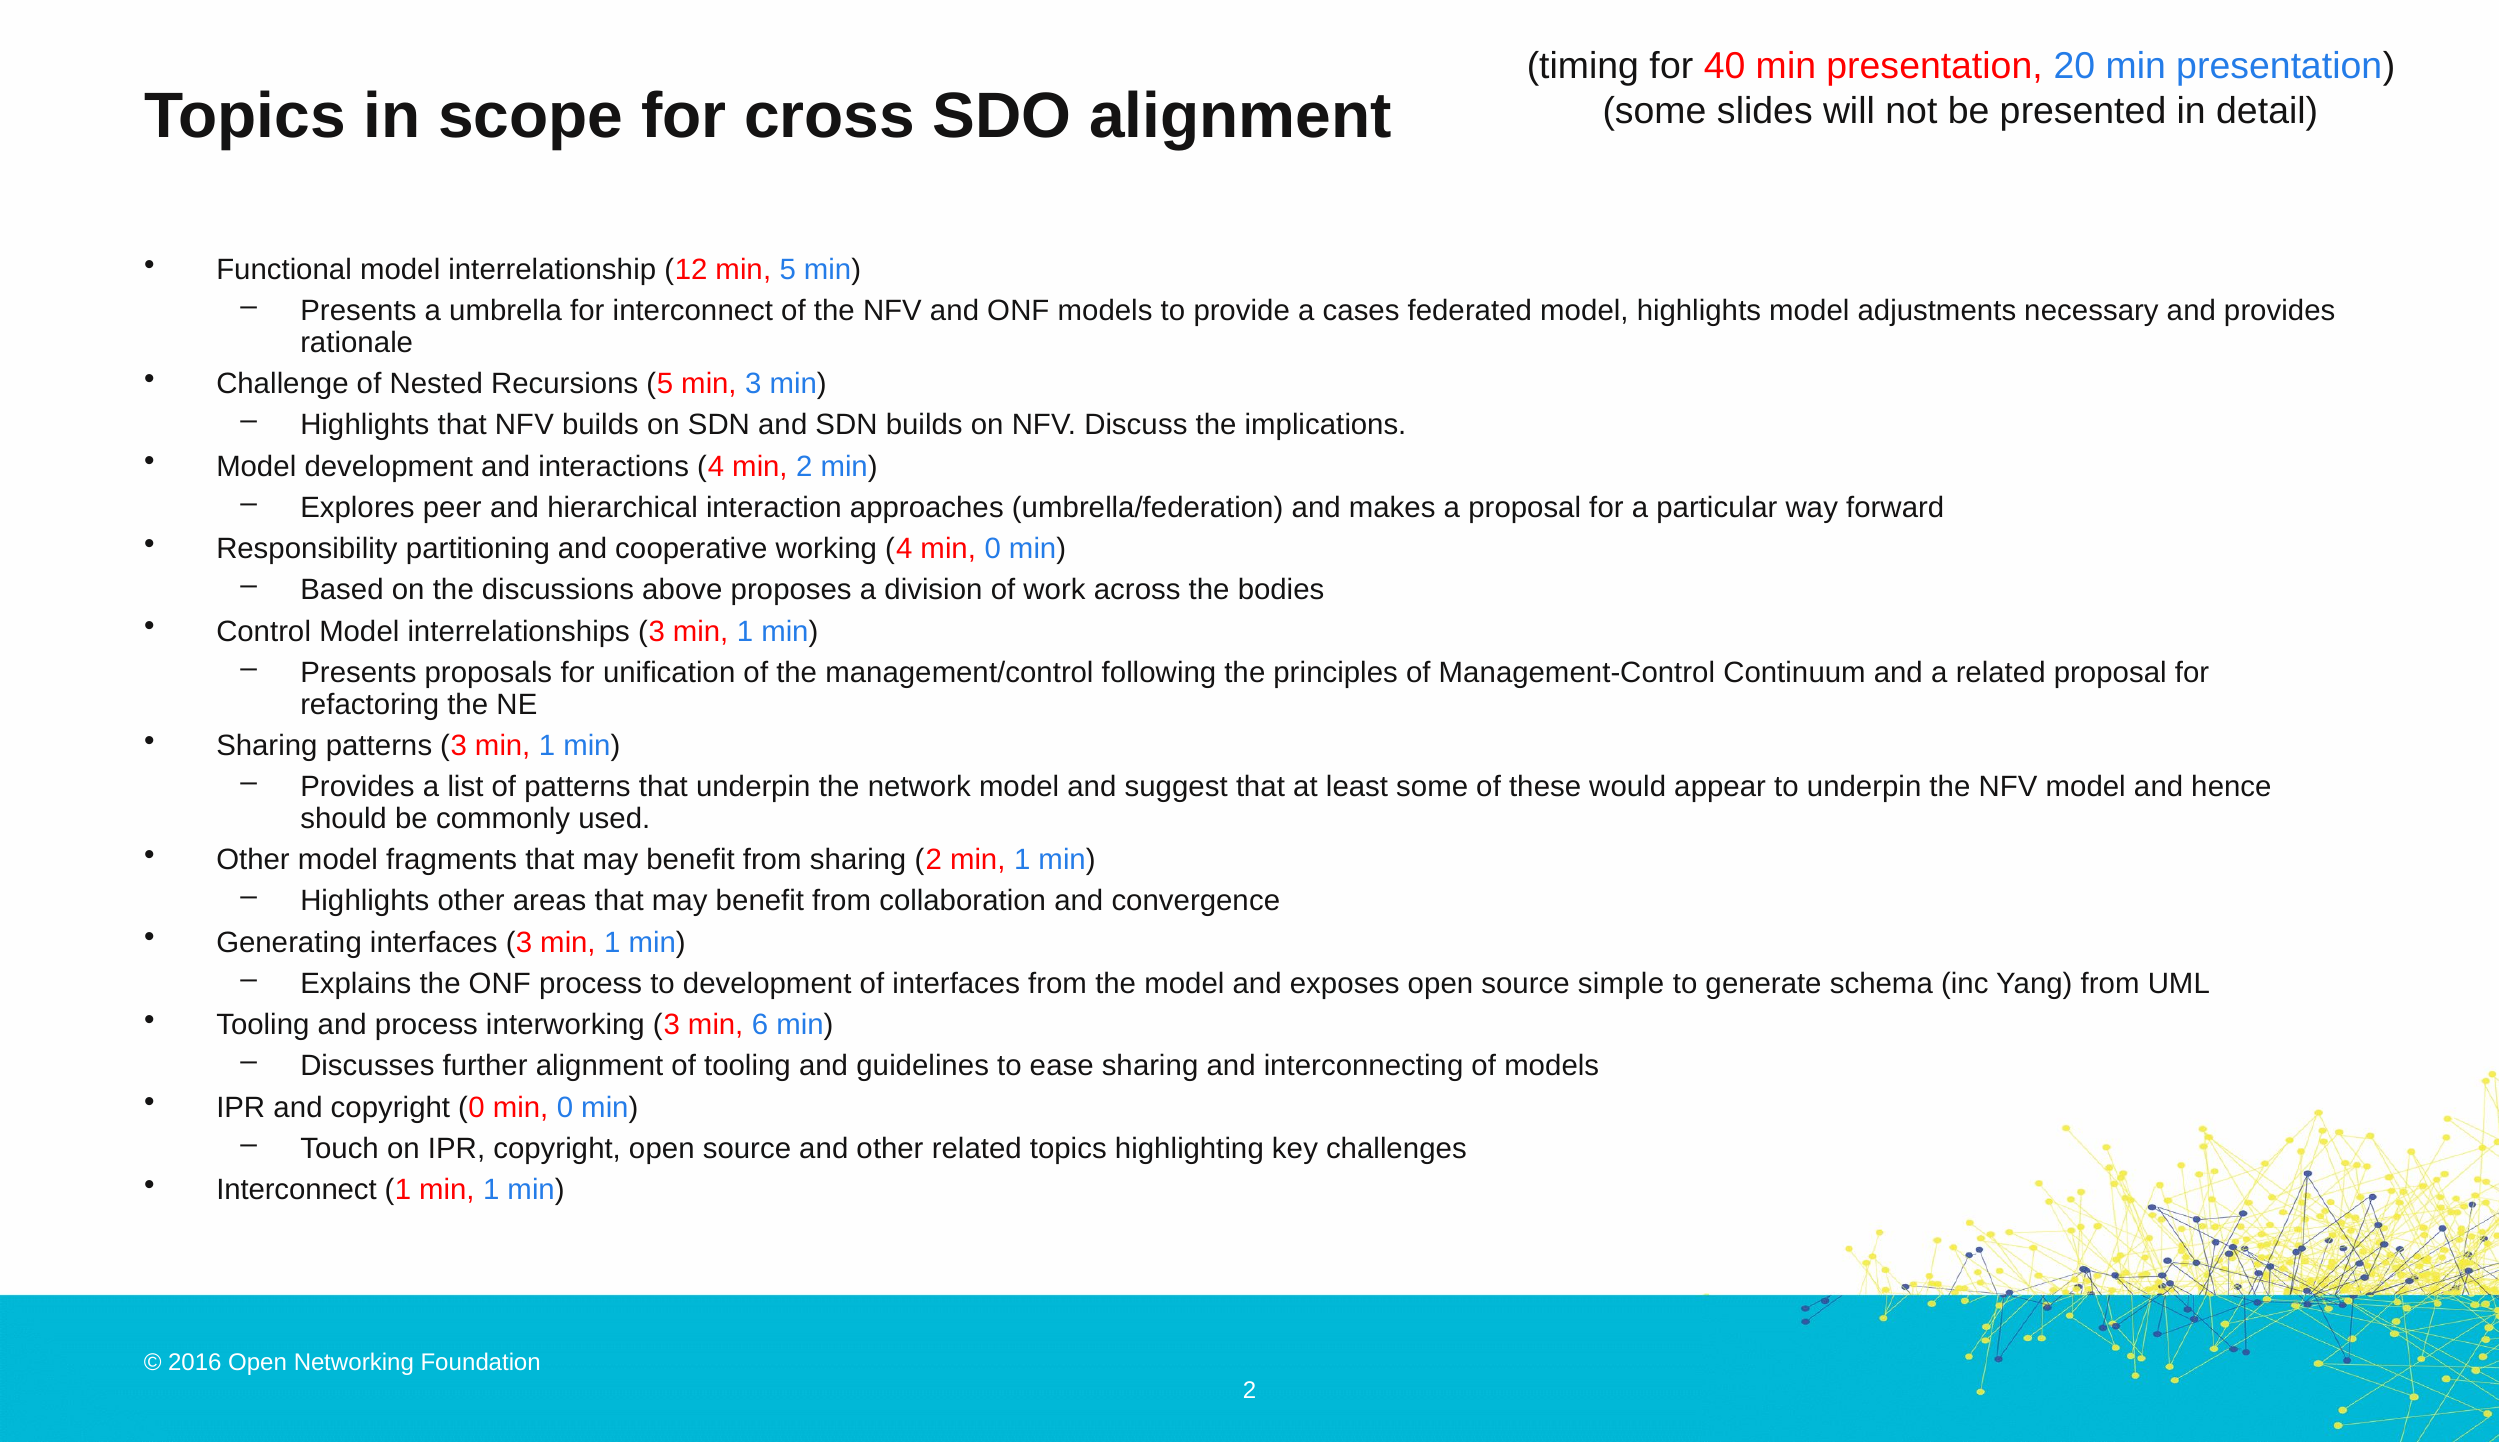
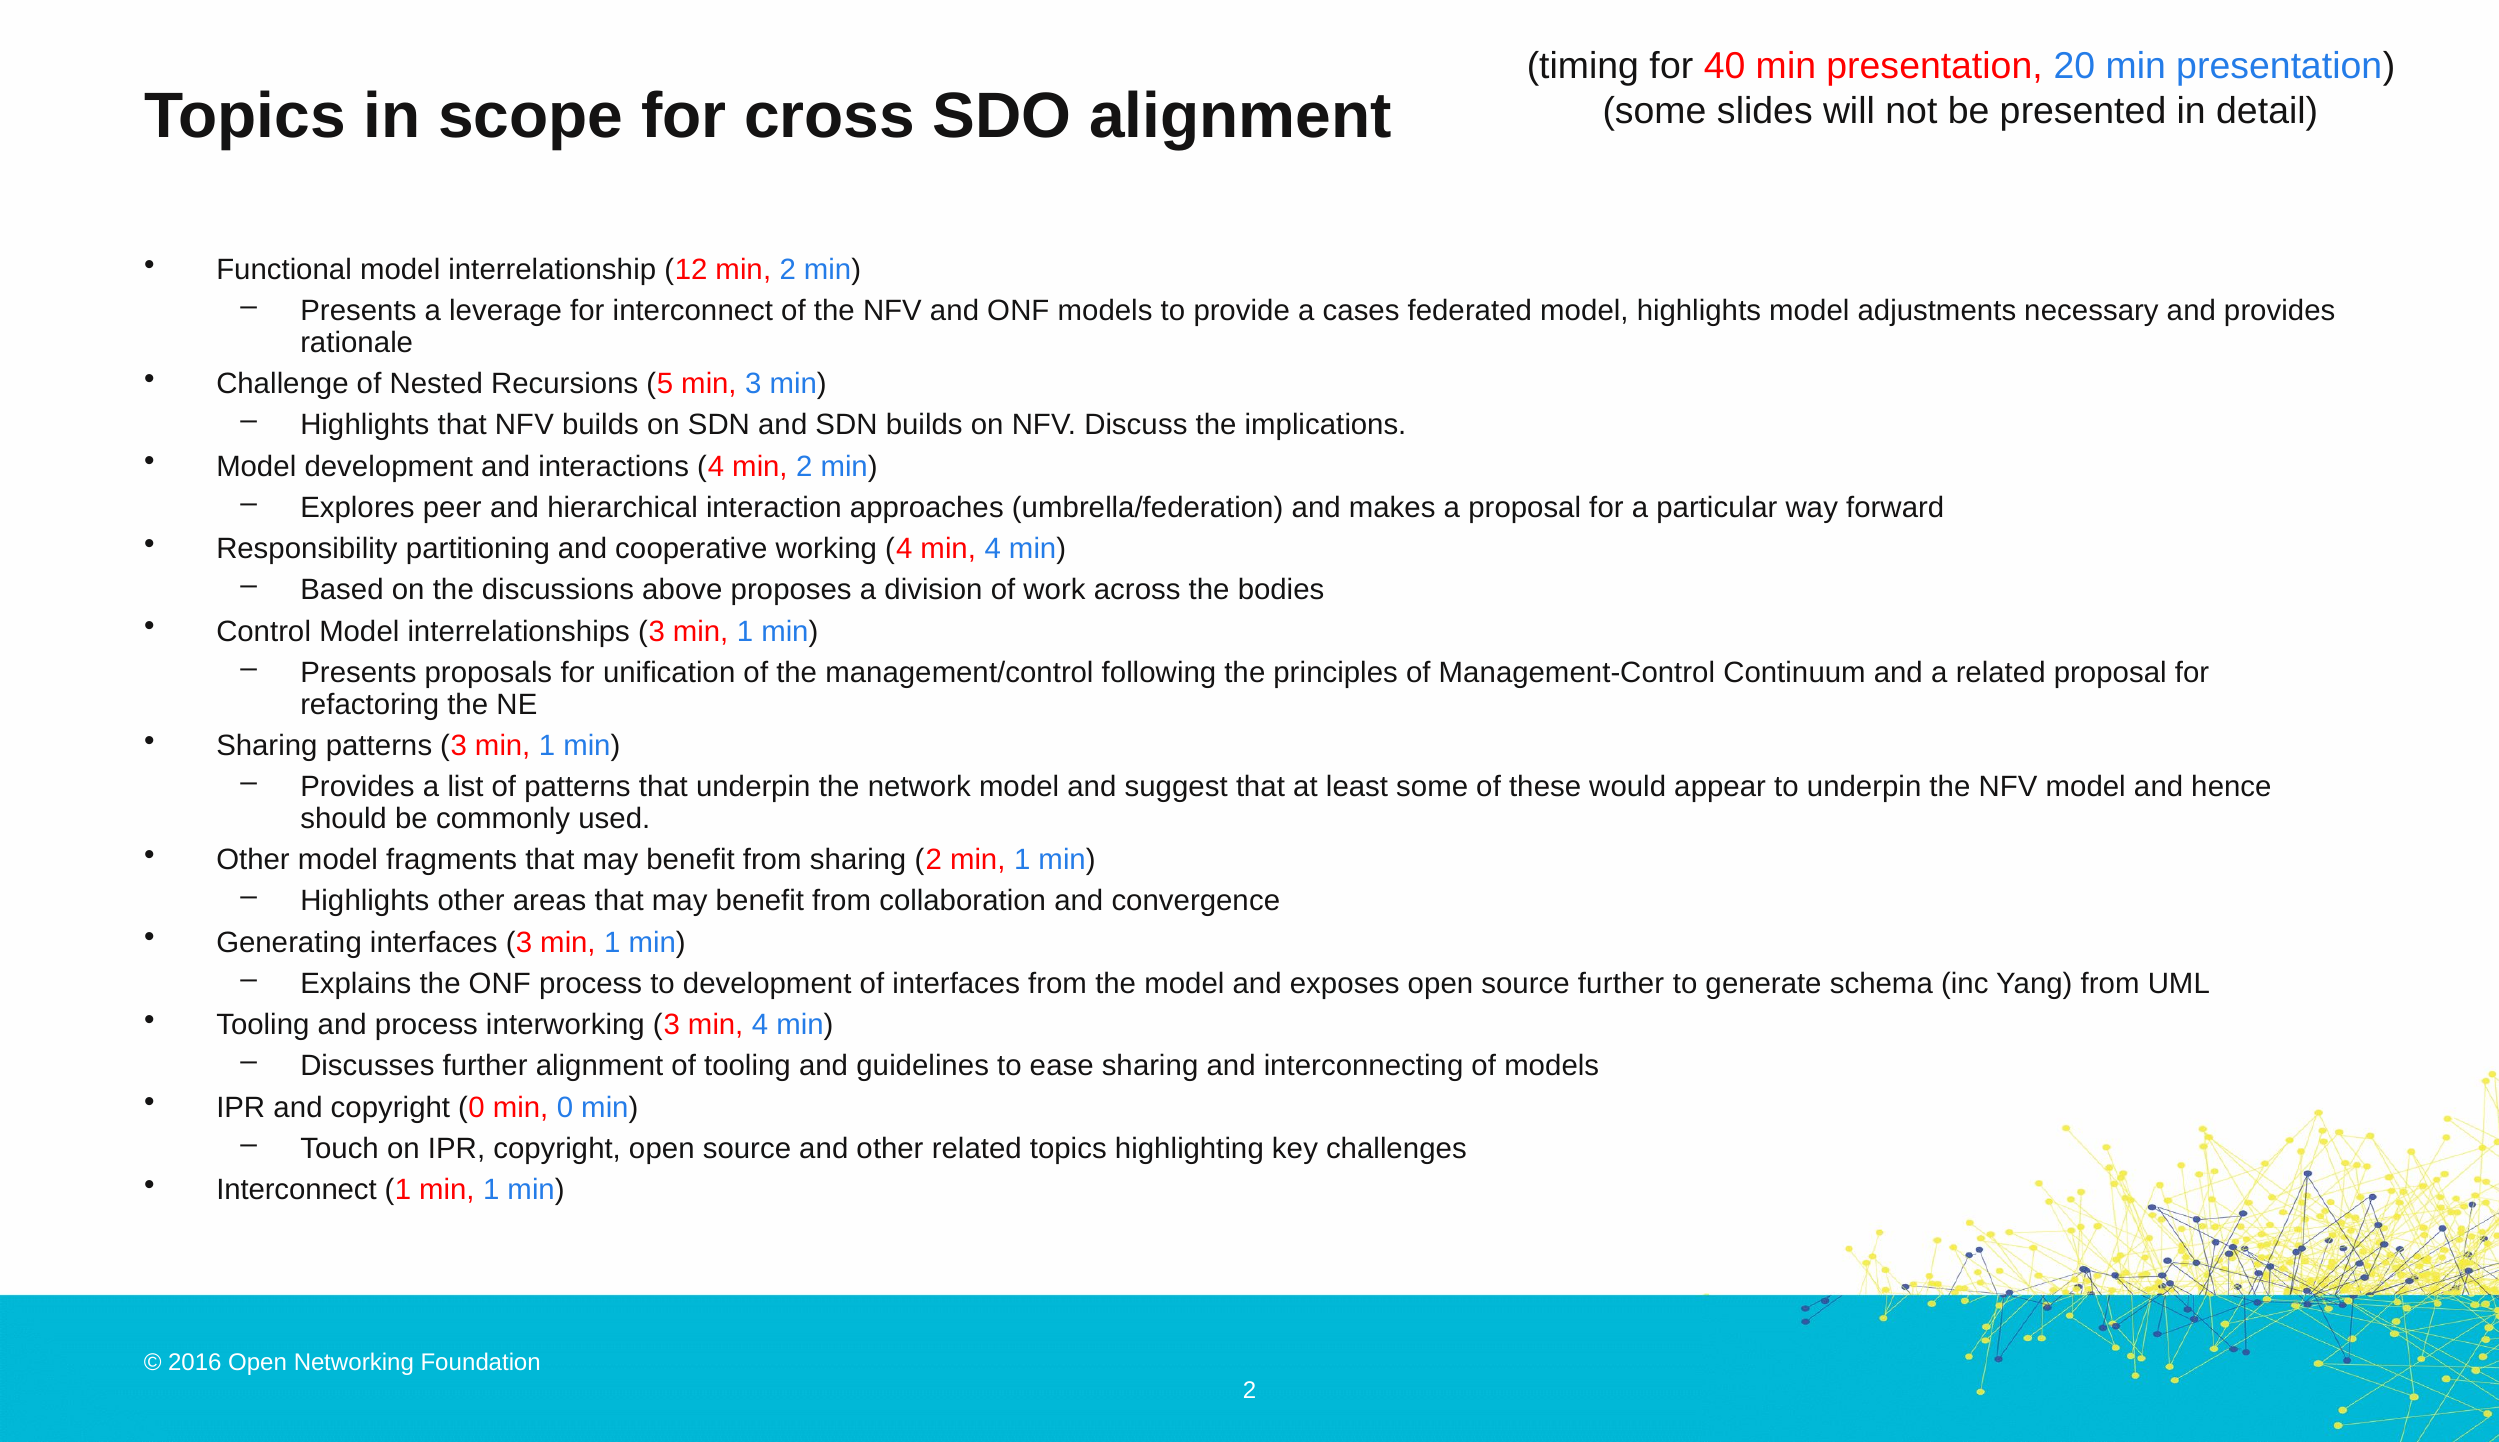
12 min 5: 5 -> 2 (788, 270)
umbrella: umbrella -> leverage (506, 311)
4 min 0: 0 -> 4 (993, 549)
source simple: simple -> further (1621, 983)
3 min 6: 6 -> 4 (760, 1025)
